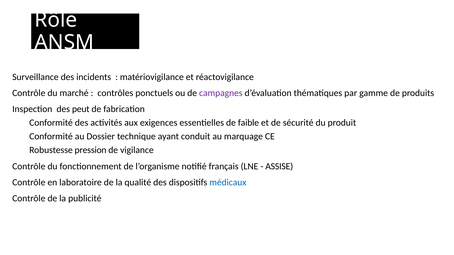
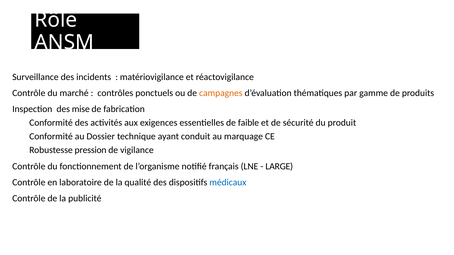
campagnes colour: purple -> orange (221, 93)
peut: peut -> mise (81, 109)
ASSISE: ASSISE -> LARGE (279, 166)
